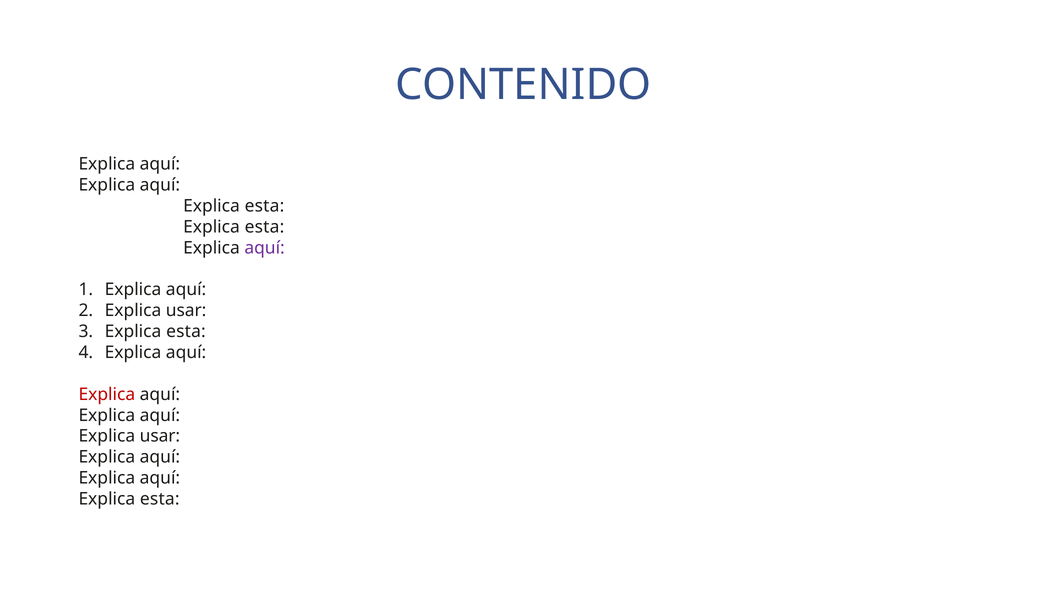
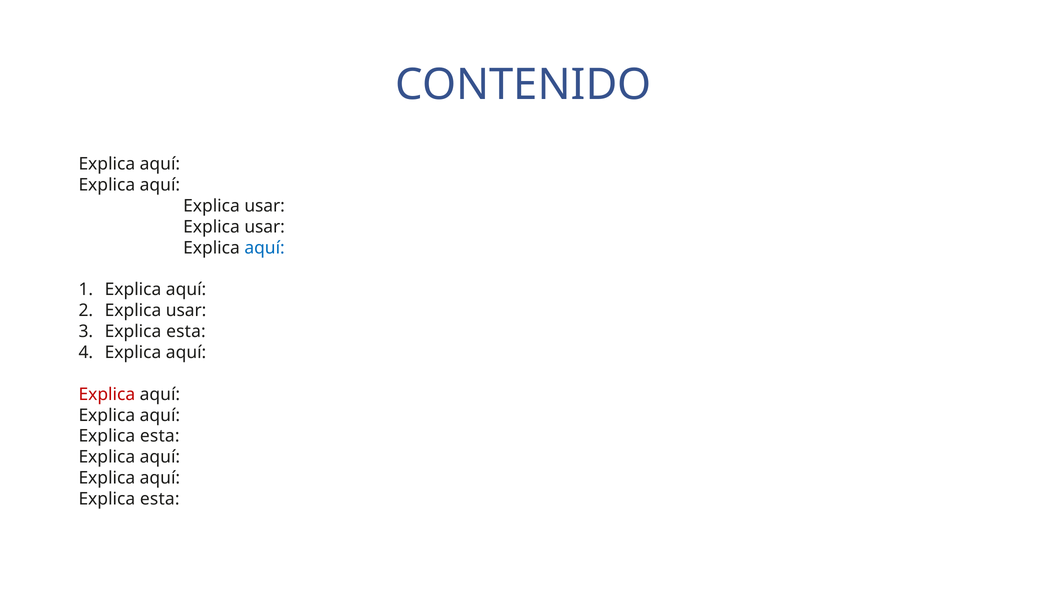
esta: esta -> usar (265, 206)
esta: esta -> usar (265, 227)
aquí colour: purple -> blue (265, 248)
usar: usar -> esta (160, 436)
